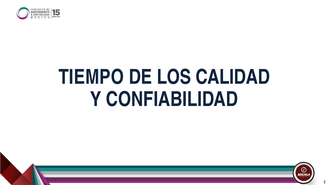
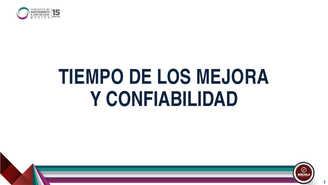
CALIDAD: CALIDAD -> MEJORA (233, 77)
